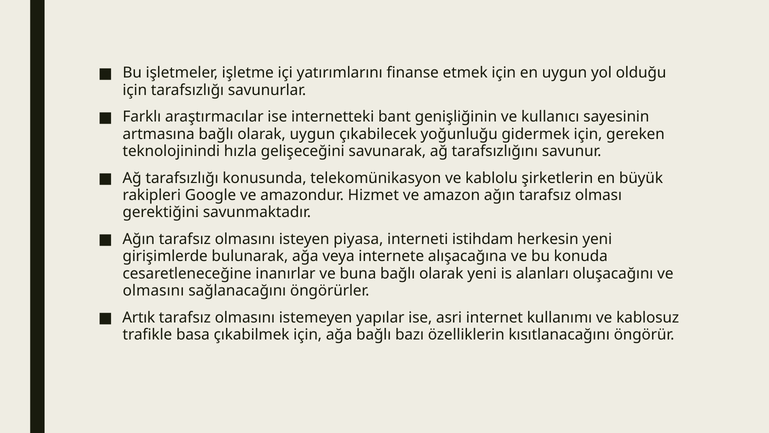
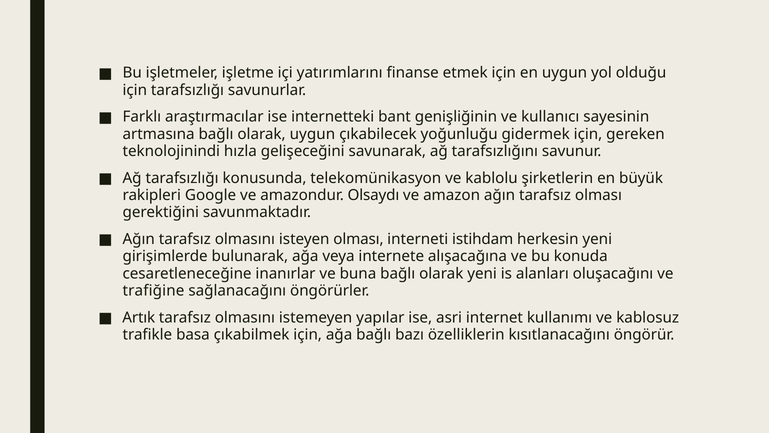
Hizmet: Hizmet -> Olsaydı (373, 195)
isteyen piyasa: piyasa -> olması (358, 239)
olmasını: olmasını -> trafiğine (153, 291)
